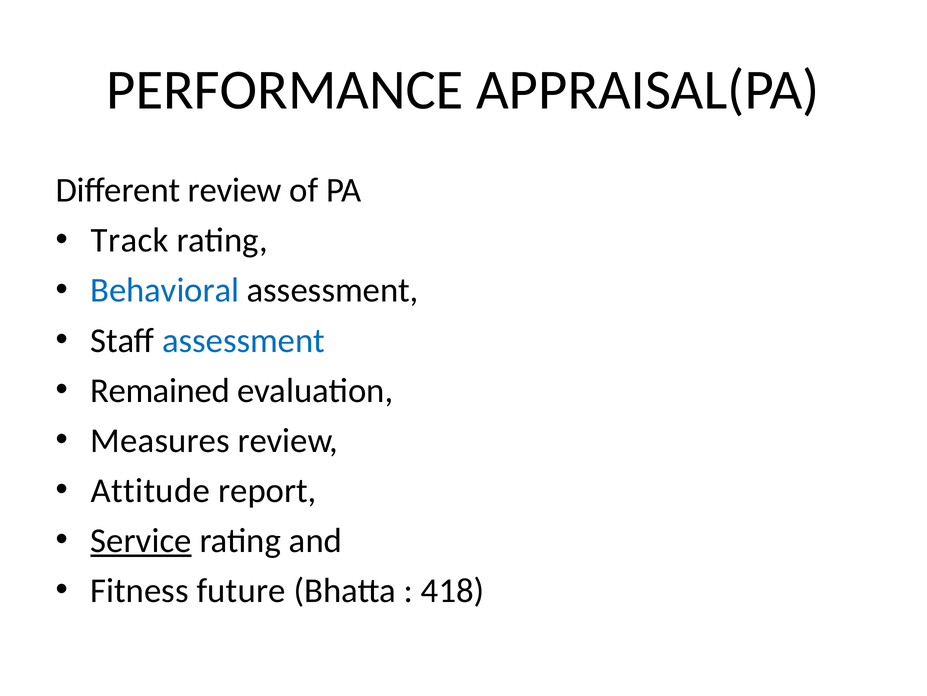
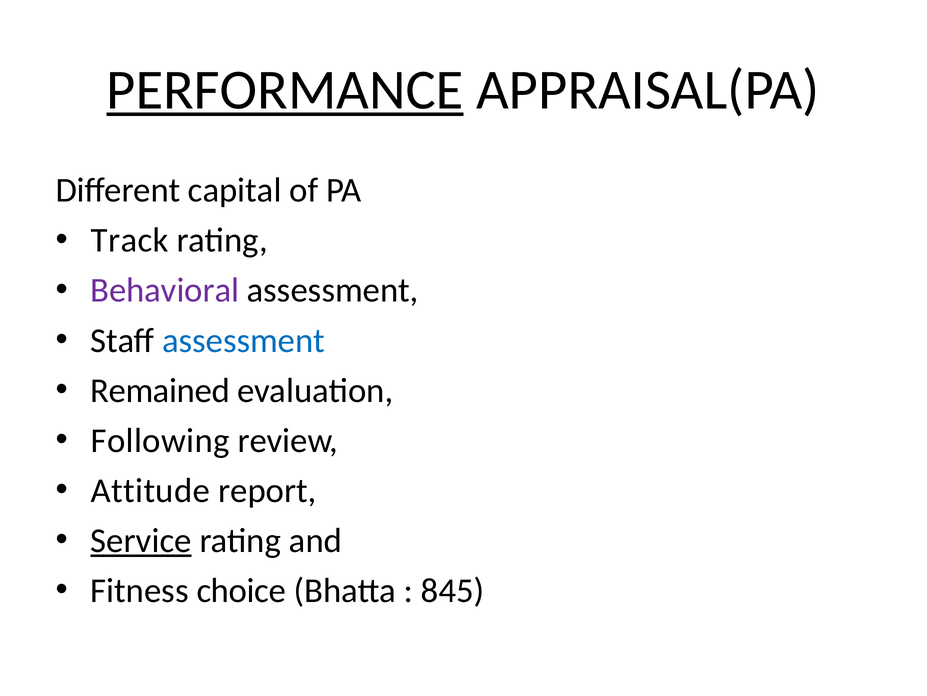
PERFORMANCE underline: none -> present (285, 90)
Different review: review -> capital (235, 190)
Behavioral colour: blue -> purple (165, 290)
Measures: Measures -> Following (160, 440)
future: future -> choice (241, 590)
418: 418 -> 845 (453, 590)
